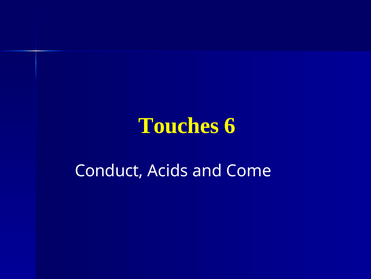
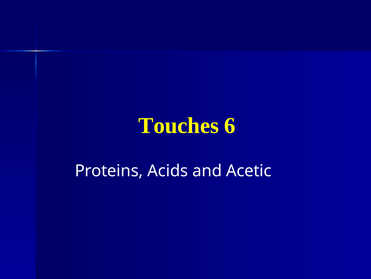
Conduct: Conduct -> Proteins (109, 171)
Come: Come -> Acetic (249, 171)
